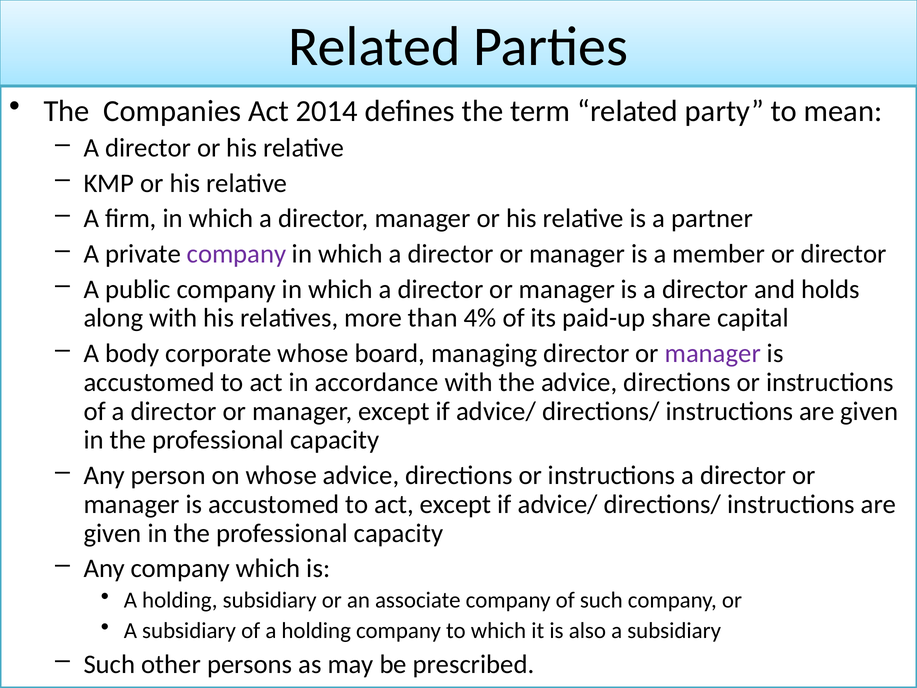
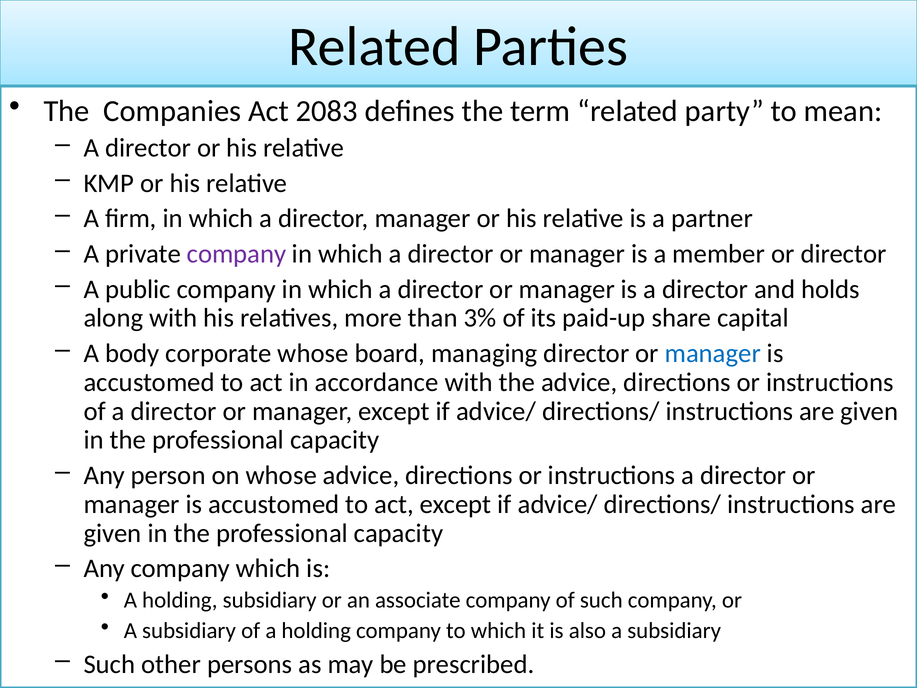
2014: 2014 -> 2083 (327, 111)
4%: 4% -> 3% (480, 318)
manager colour: purple -> blue (713, 353)
